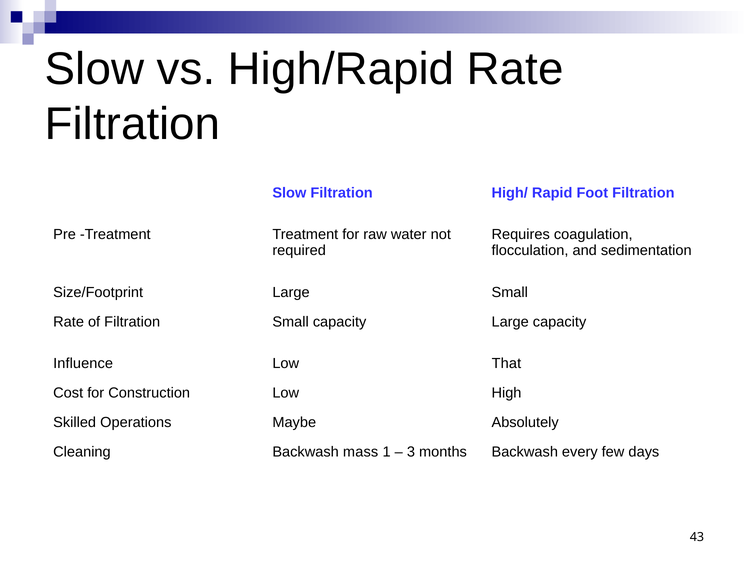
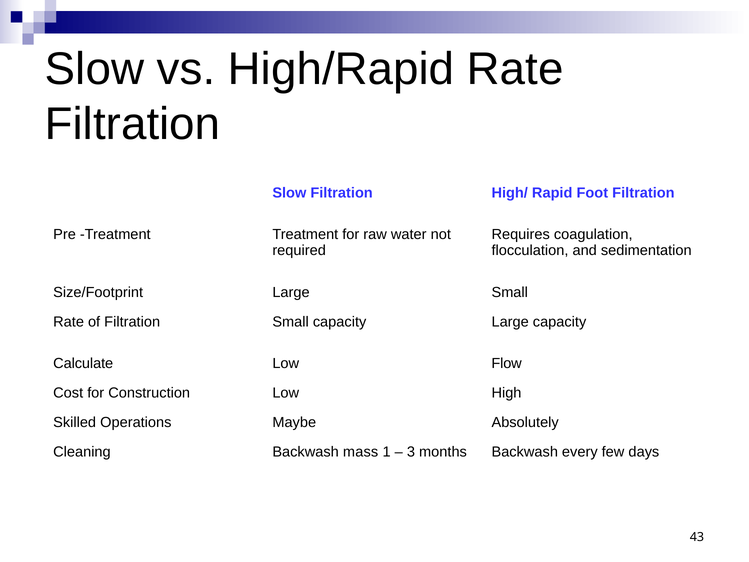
Influence: Influence -> Calculate (83, 363)
That: That -> Flow (507, 363)
